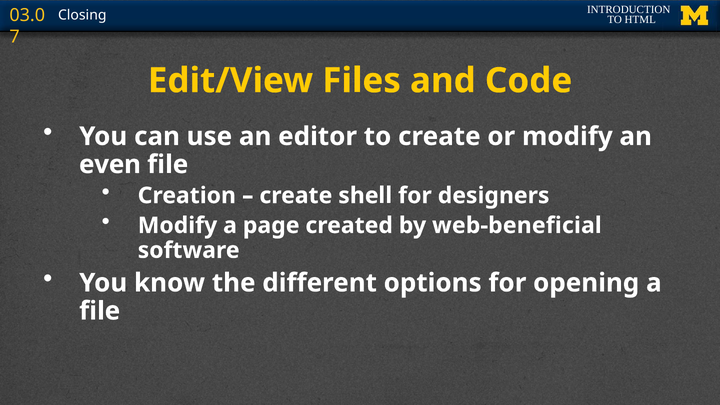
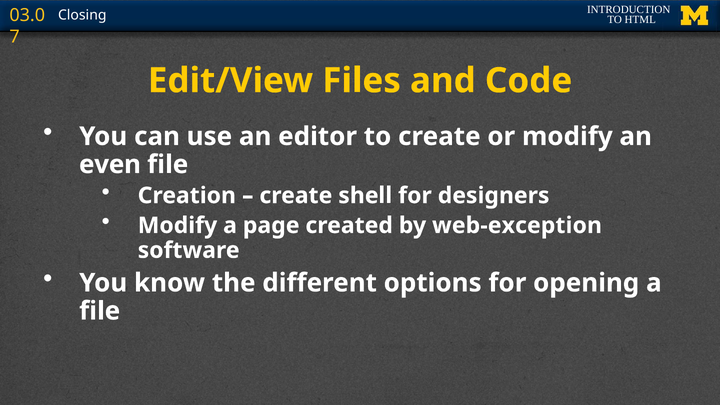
web-beneficial: web-beneficial -> web-exception (517, 225)
